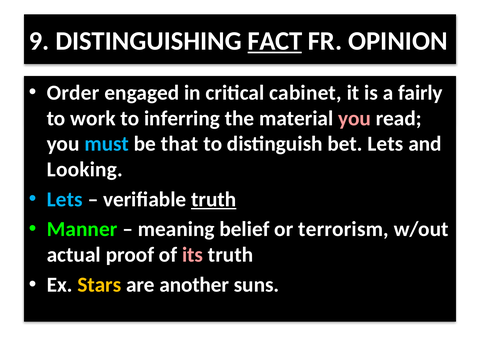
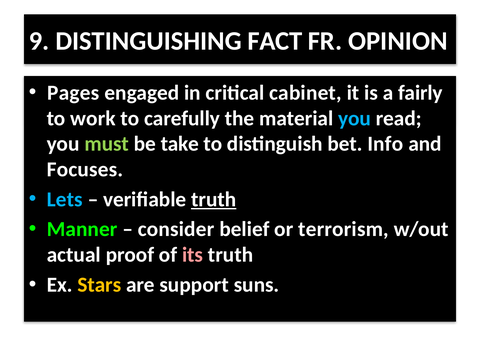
FACT underline: present -> none (275, 41)
Order: Order -> Pages (73, 93)
inferring: inferring -> carefully (182, 118)
you colour: pink -> light blue (355, 118)
must colour: light blue -> light green (107, 144)
that: that -> take (180, 144)
bet Lets: Lets -> Info (385, 144)
Looking: Looking -> Focuses (85, 170)
meaning: meaning -> consider (176, 229)
another: another -> support (194, 285)
